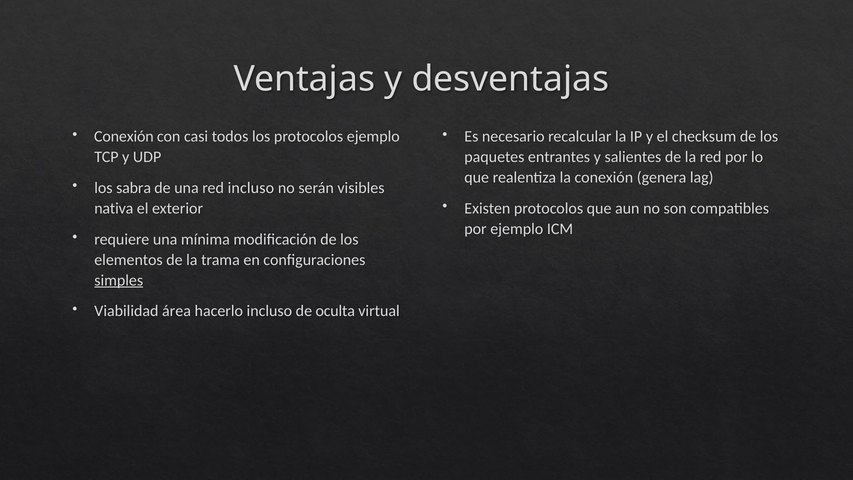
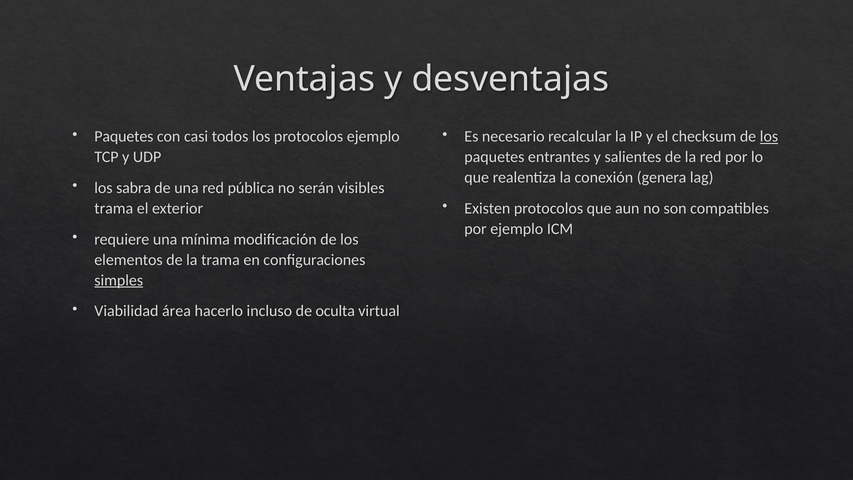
Conexión: Conexión -> Paquetes (124, 136)
los underline: none -> present (769, 136)
red incluso: incluso -> pública (251, 188)
nativa: nativa -> trama (114, 208)
